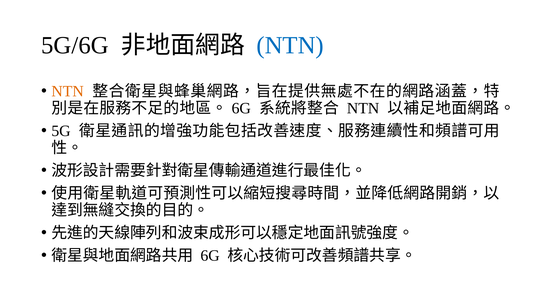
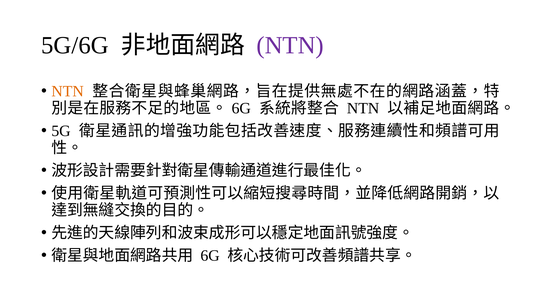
NTN colour: blue -> purple (290, 45)
